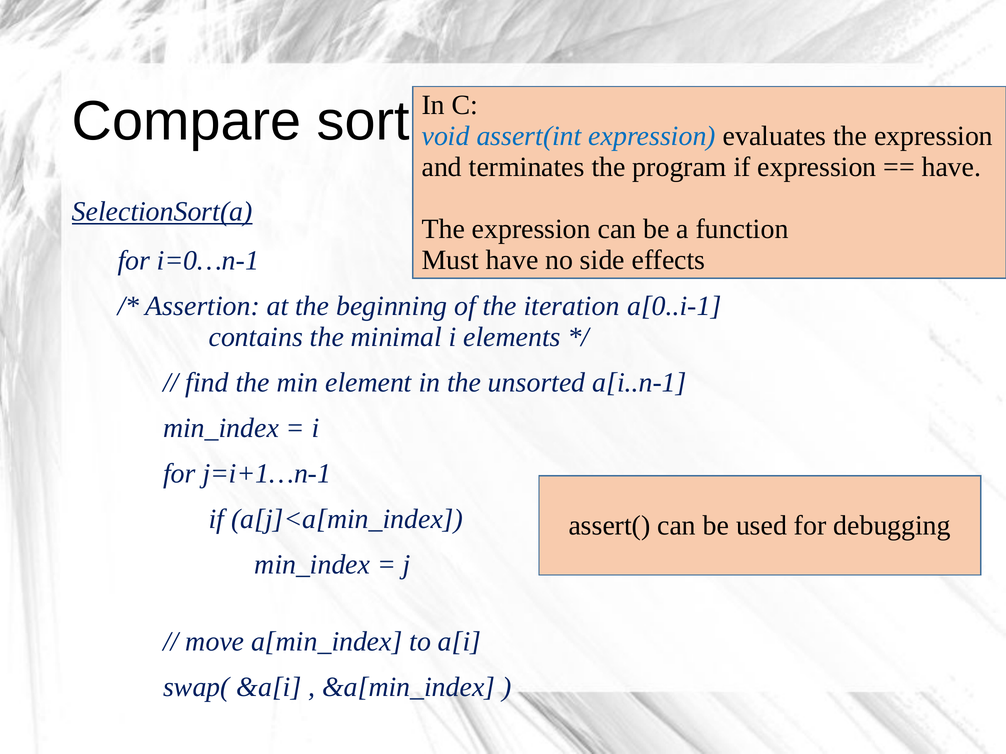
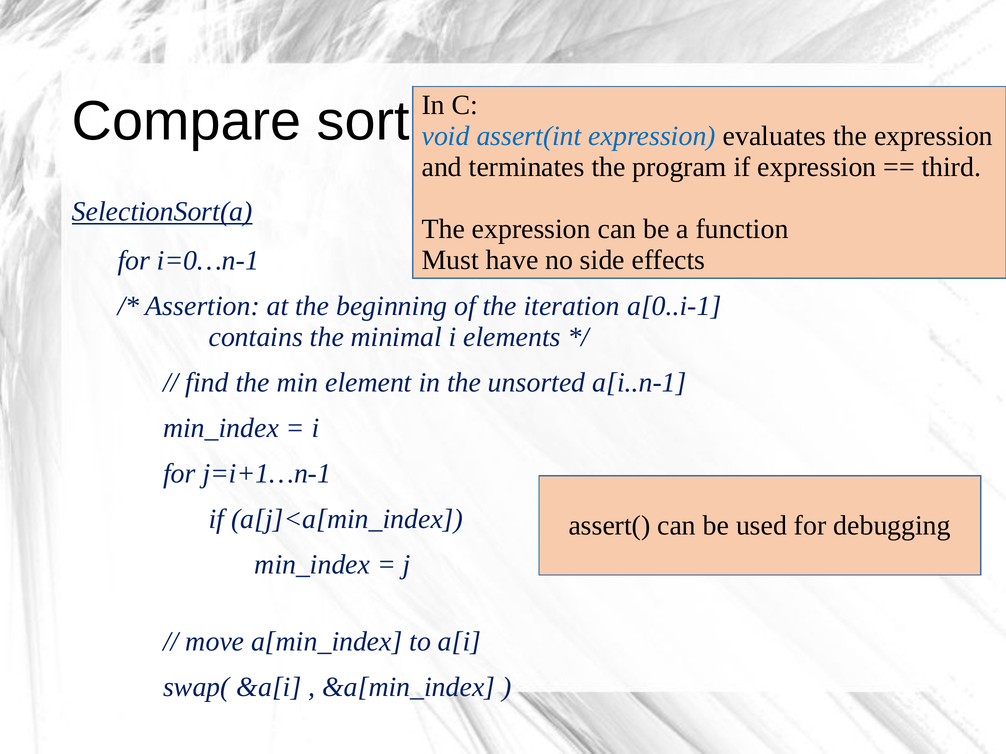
have: have -> third (951, 167)
